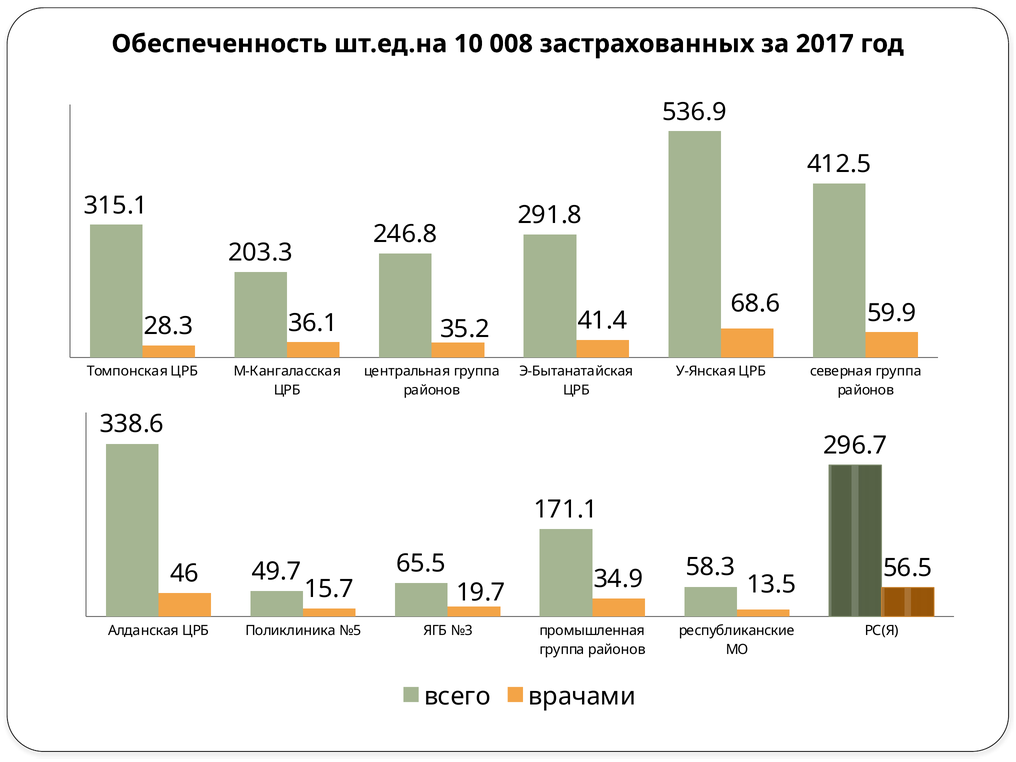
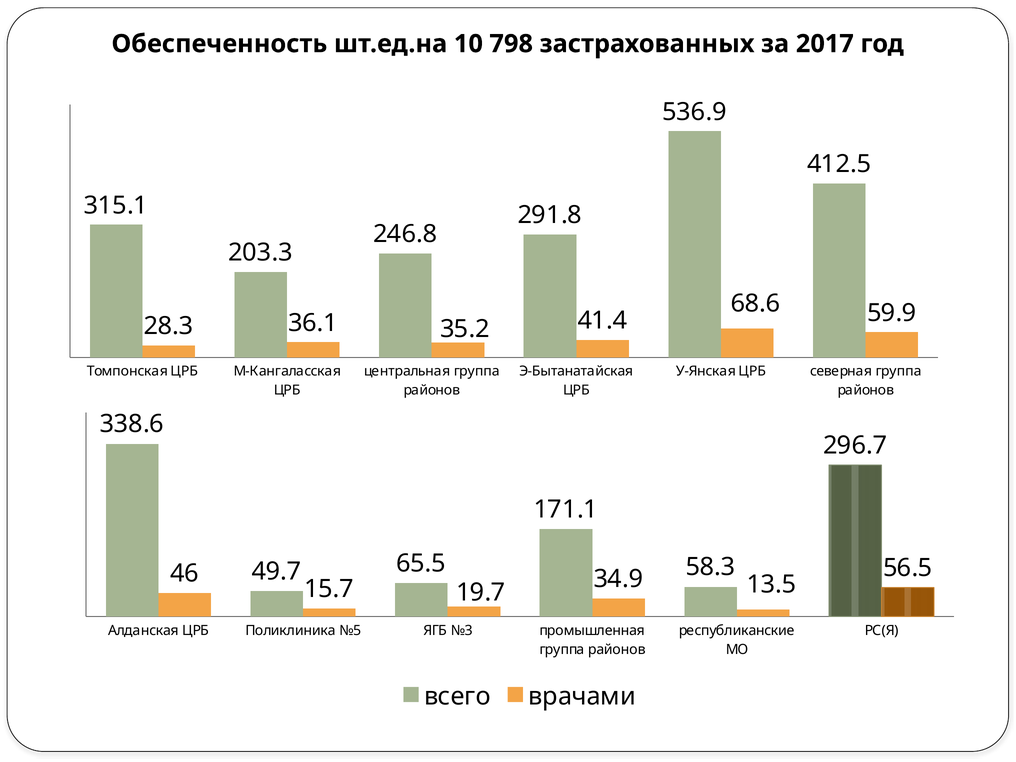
008: 008 -> 798 (511, 44)
